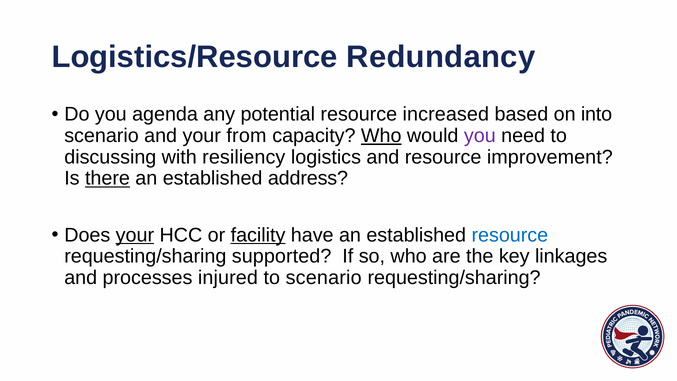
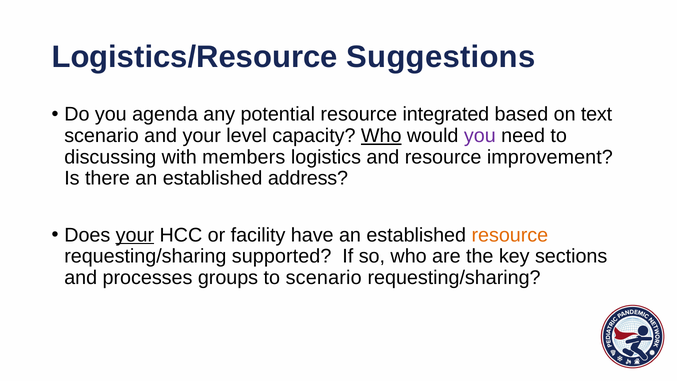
Redundancy: Redundancy -> Suggestions (441, 57)
increased: increased -> integrated (446, 114)
into: into -> text (596, 114)
from: from -> level (247, 136)
resiliency: resiliency -> members (244, 157)
there underline: present -> none (107, 178)
facility underline: present -> none (258, 235)
resource colour: blue -> orange (510, 235)
linkages: linkages -> sections (571, 256)
injured: injured -> groups (228, 278)
